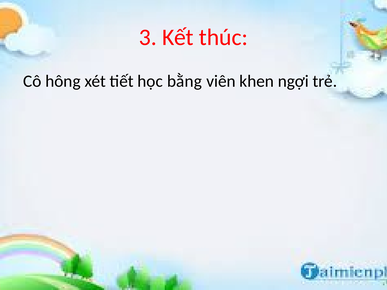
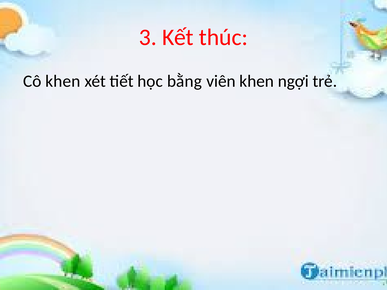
Cô hông: hông -> khen (63, 81)
